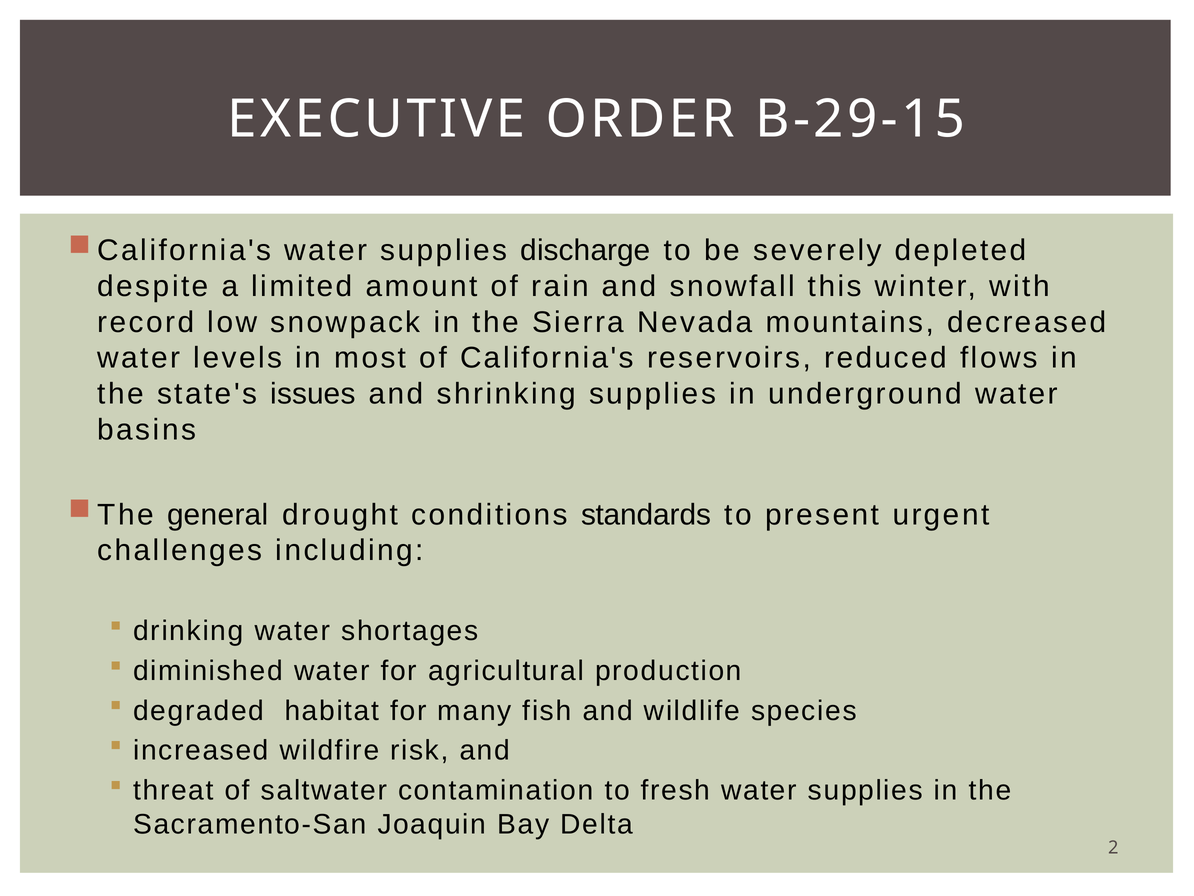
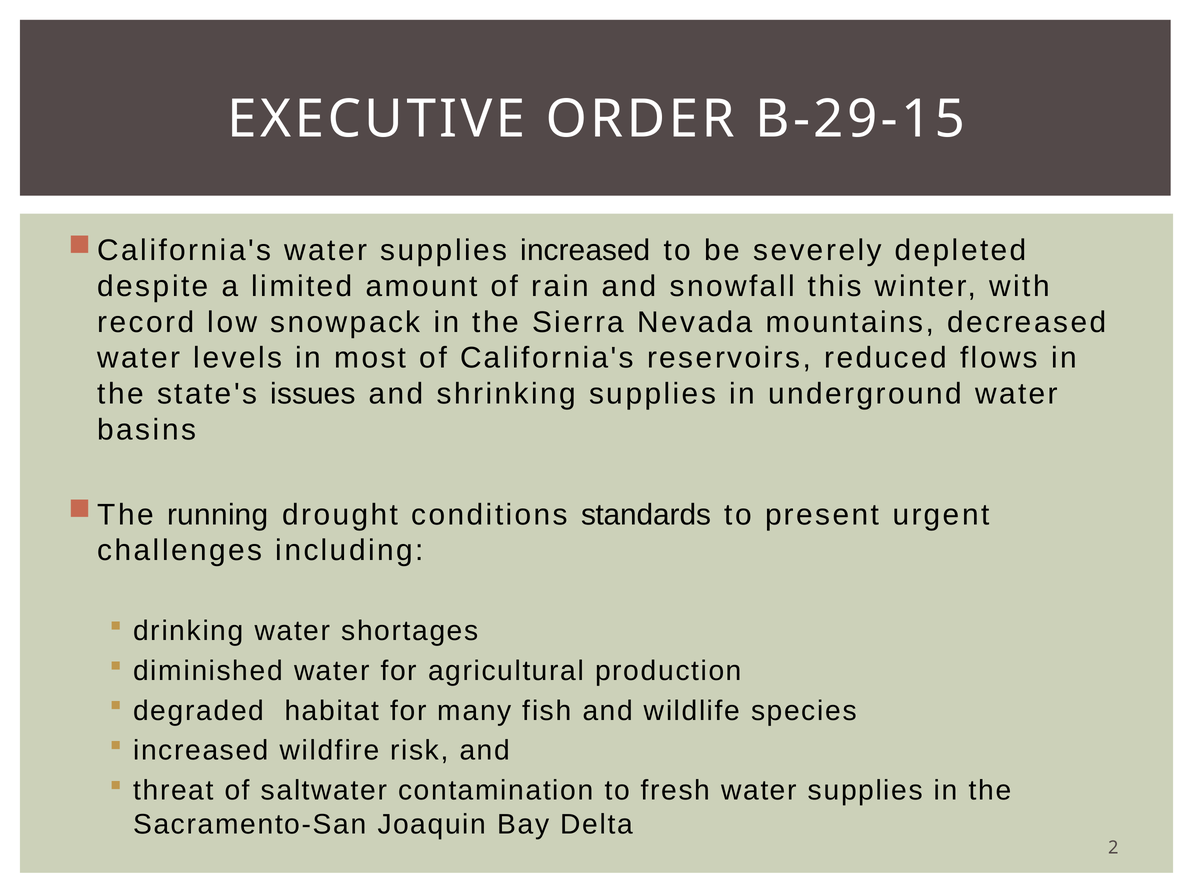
supplies discharge: discharge -> increased (585, 250)
general: general -> running (218, 514)
